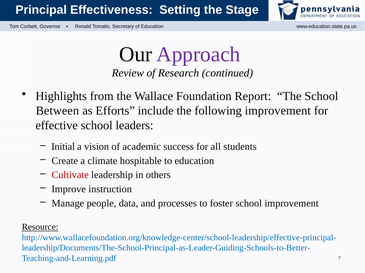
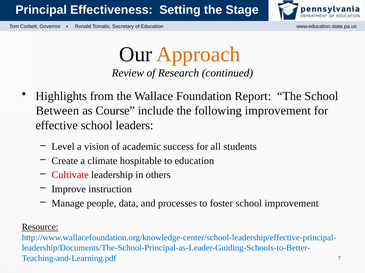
Approach colour: purple -> orange (198, 54)
Efforts: Efforts -> Course (115, 111)
Initial: Initial -> Level (63, 147)
